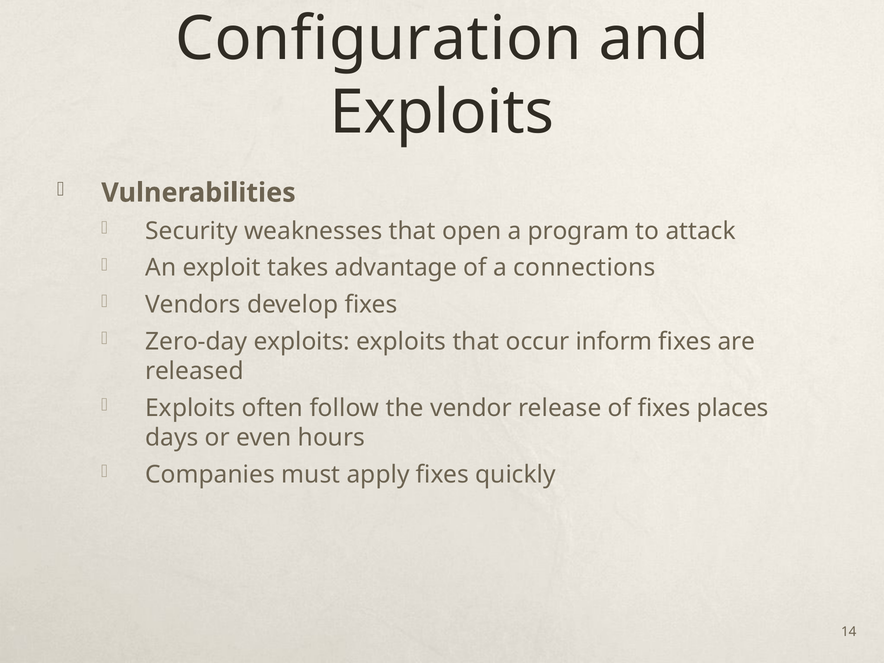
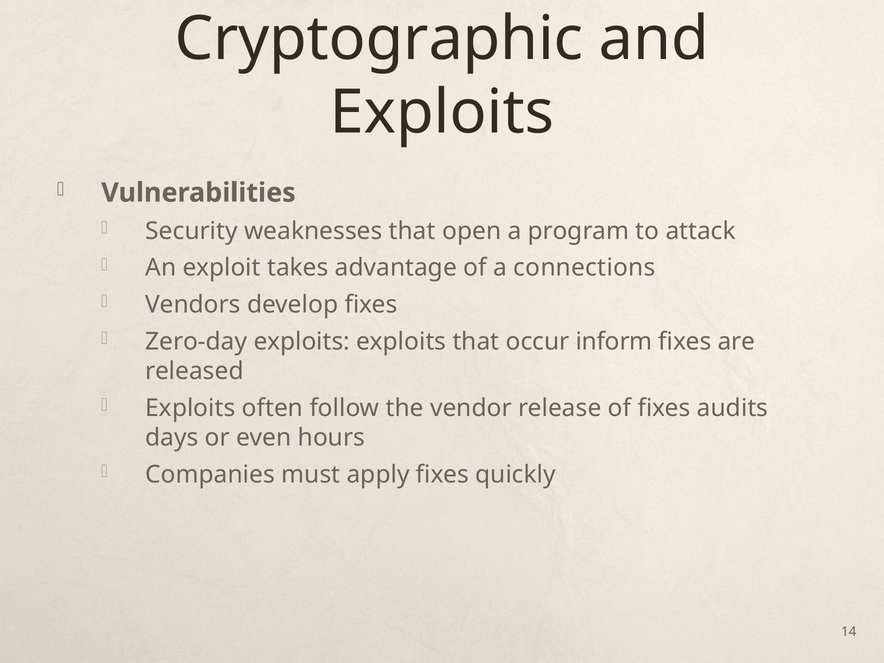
Configuration: Configuration -> Cryptographic (379, 39)
places: places -> audits (733, 408)
